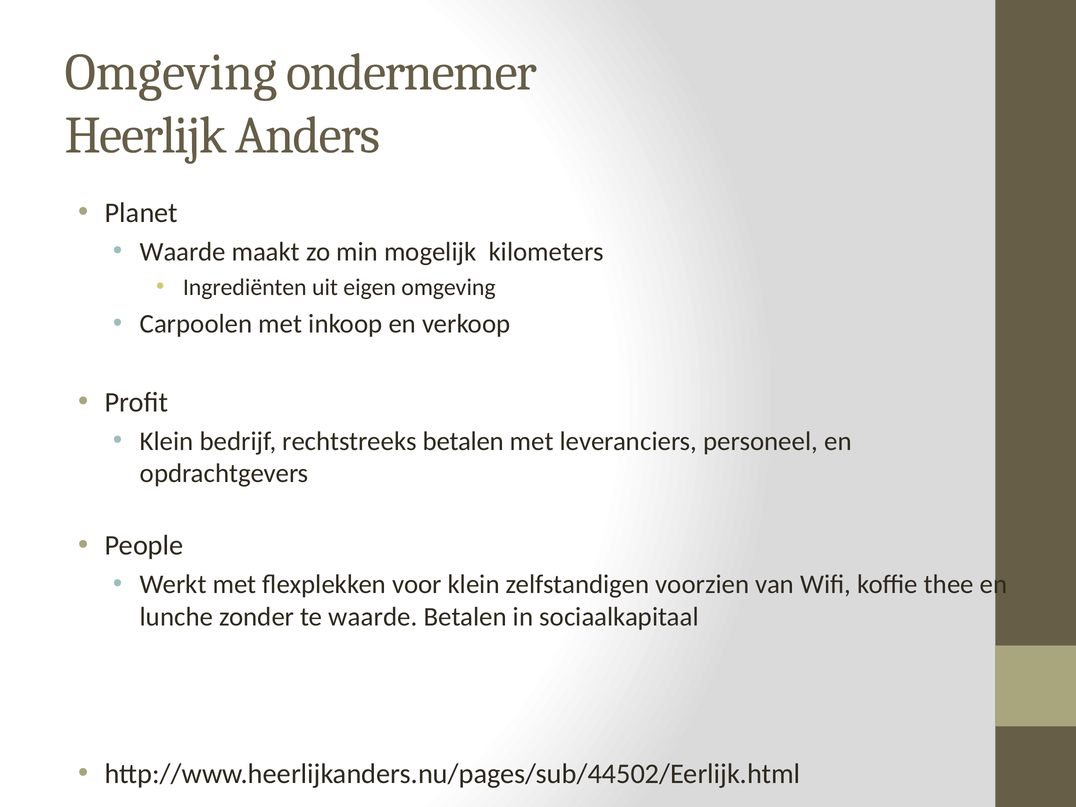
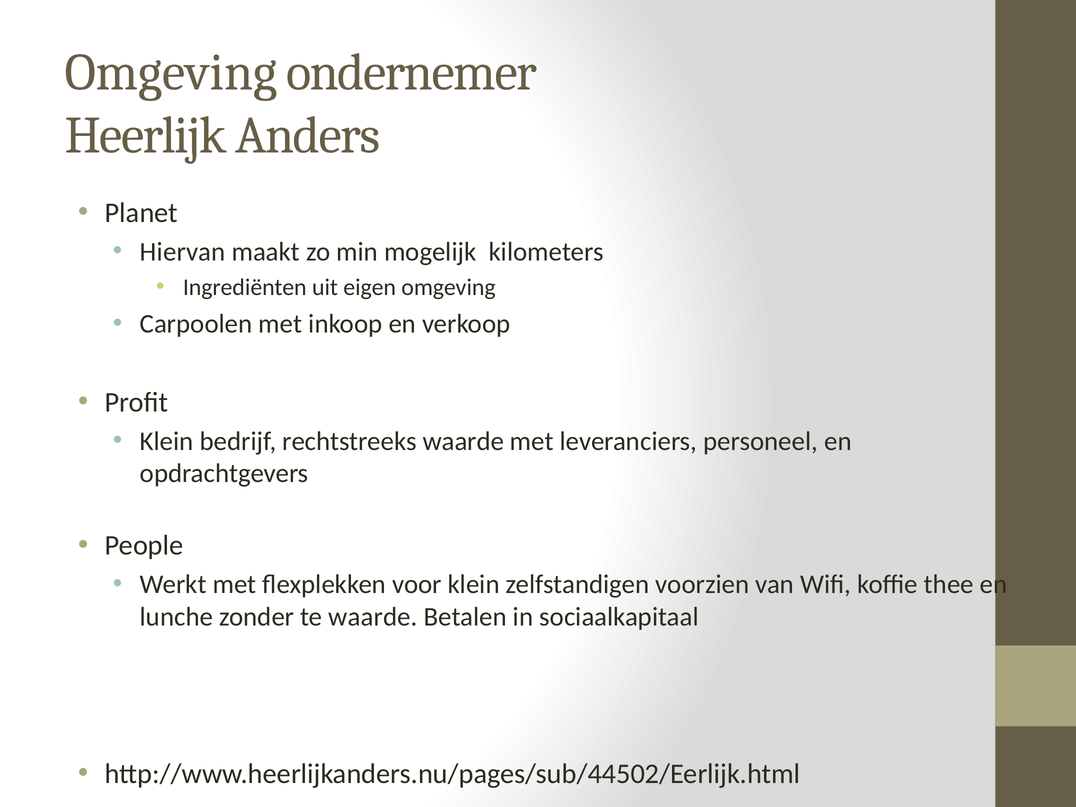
Waarde: Waarde -> Hiervan (183, 252)
rechtstreeks betalen: betalen -> waarde (463, 441)
